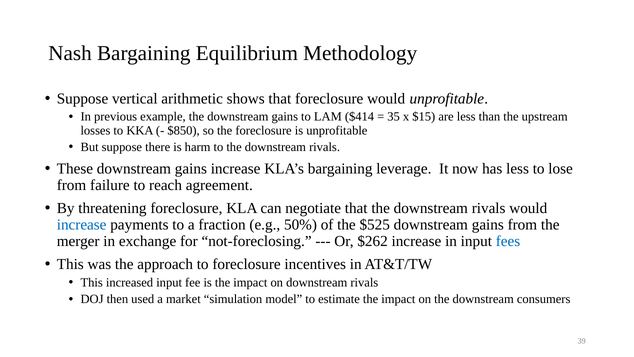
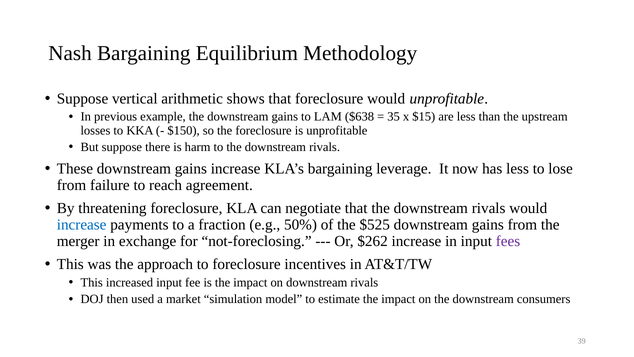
$414: $414 -> $638 (359, 117)
$850: $850 -> $150 (184, 130)
fees colour: blue -> purple (508, 241)
